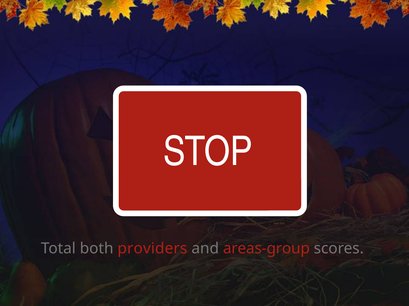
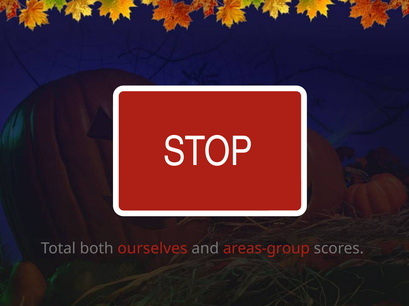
providers: providers -> ourselves (152, 249)
